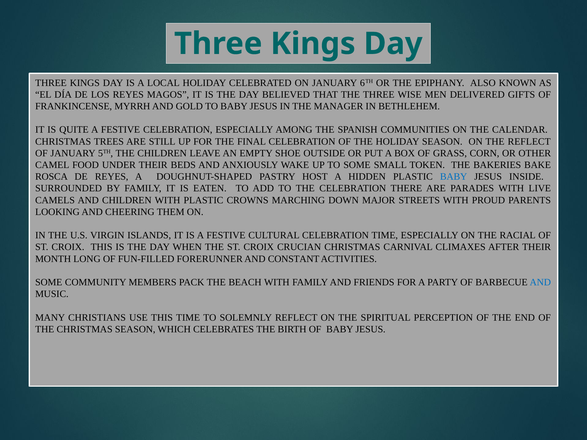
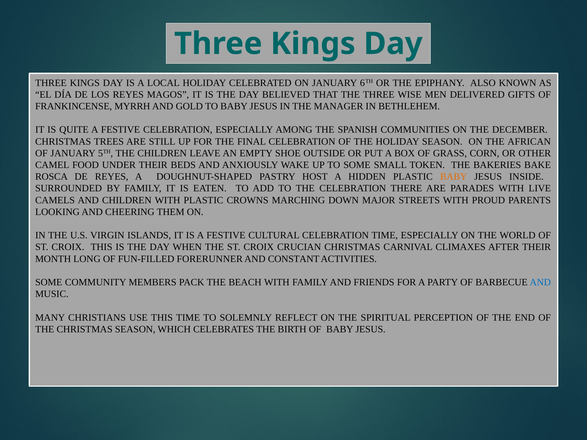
CALENDAR: CALENDAR -> DECEMBER (520, 130)
THE REFLECT: REFLECT -> AFRICAN (529, 142)
BABY colour: blue -> orange (454, 177)
RACIAL: RACIAL -> WORLD (518, 235)
